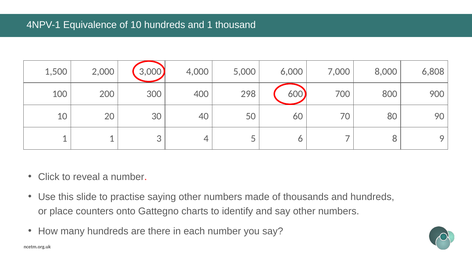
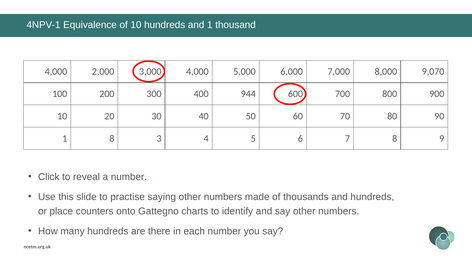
1,500: 1,500 -> 4,000 (56, 72)
6,808: 6,808 -> 9,070 (433, 72)
298: 298 -> 944 (248, 94)
1 1: 1 -> 8 (112, 138)
